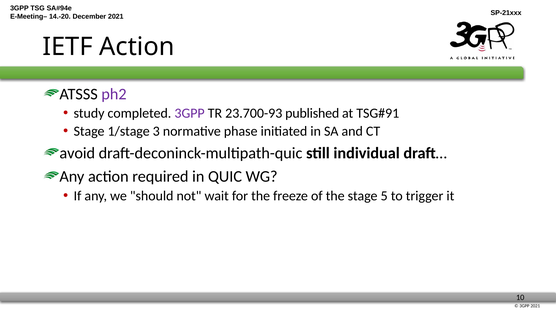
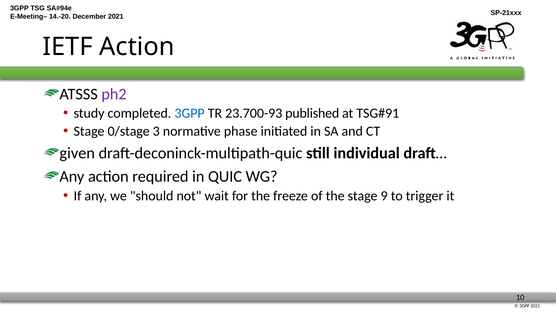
3GPP colour: purple -> blue (190, 113)
1/stage: 1/stage -> 0/stage (129, 131)
avoid: avoid -> given (77, 153)
5: 5 -> 9 (384, 196)
